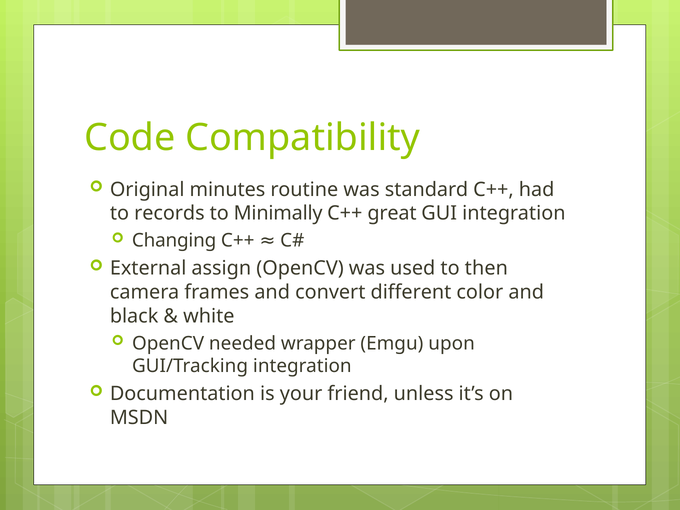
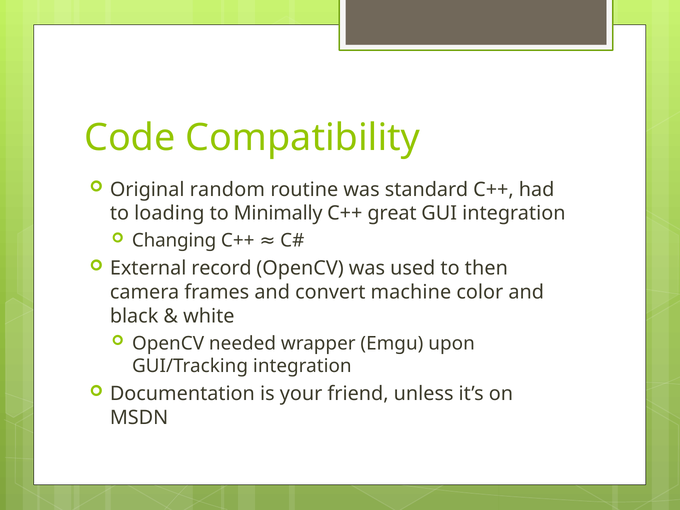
minutes: minutes -> random (227, 190)
records: records -> loading (169, 213)
assign: assign -> record (221, 268)
different: different -> machine (411, 292)
